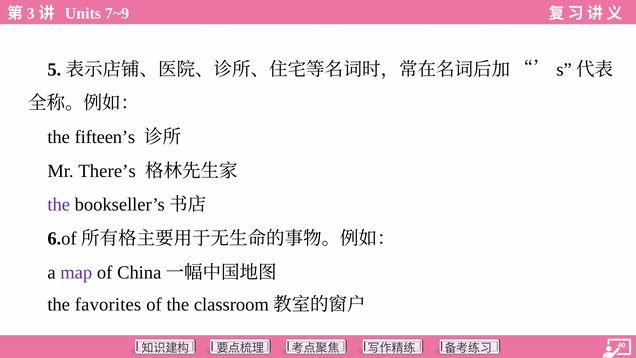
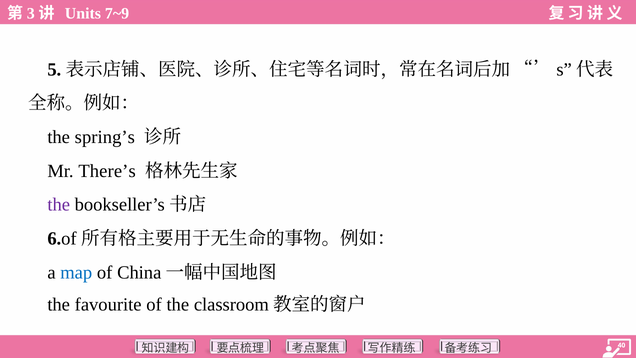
fifteen’s: fifteen’s -> spring’s (105, 137)
map colour: purple -> blue (76, 272)
favorites: favorites -> favourite (108, 305)
